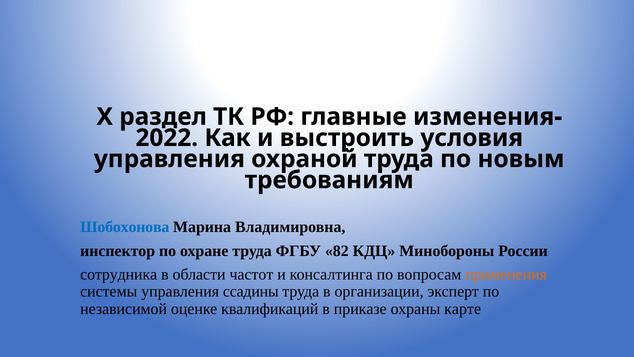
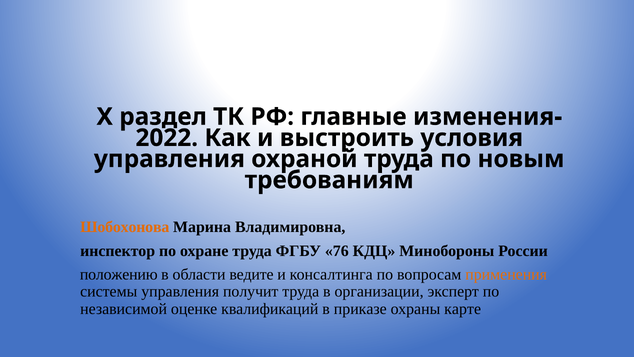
Шобохонова colour: blue -> orange (125, 227)
82: 82 -> 76 (337, 251)
сотрудника: сотрудника -> положению (119, 274)
частот: частот -> ведите (252, 274)
ссадины: ссадины -> получит (251, 291)
